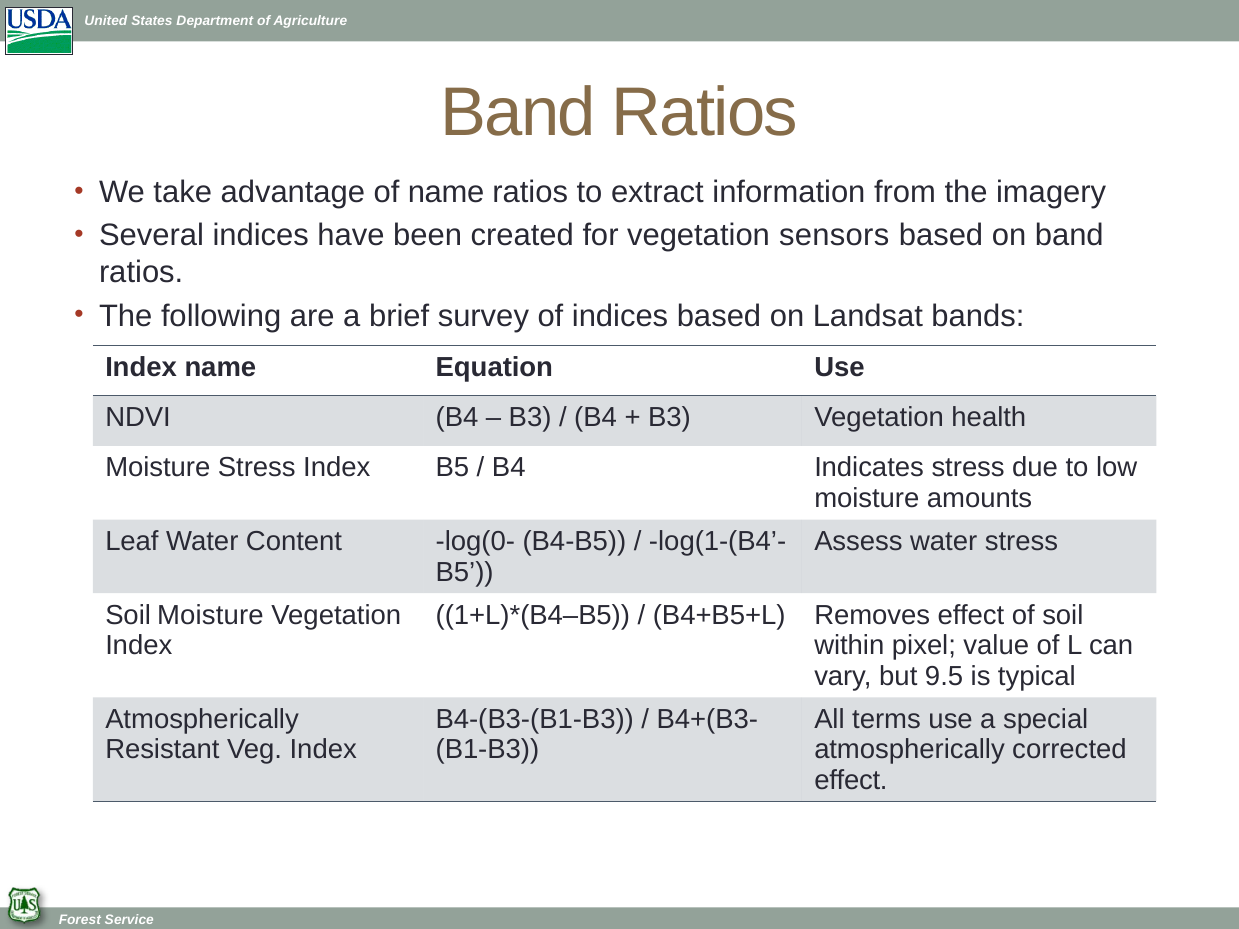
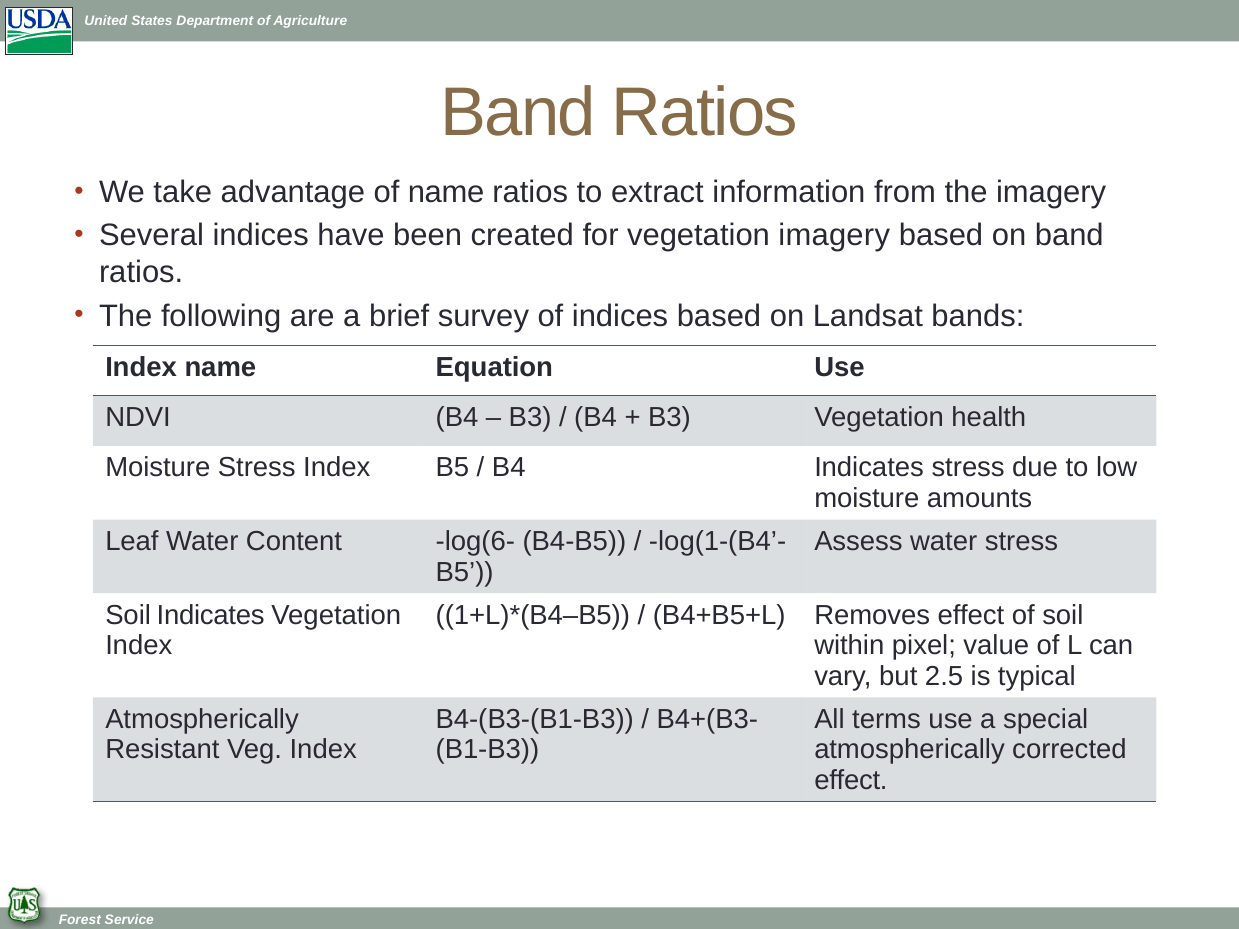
vegetation sensors: sensors -> imagery (834, 236)
log(0-: log(0- -> log(6- (475, 542)
Soil Moisture: Moisture -> Indicates (211, 615)
9.5: 9.5 -> 2.5 (944, 676)
